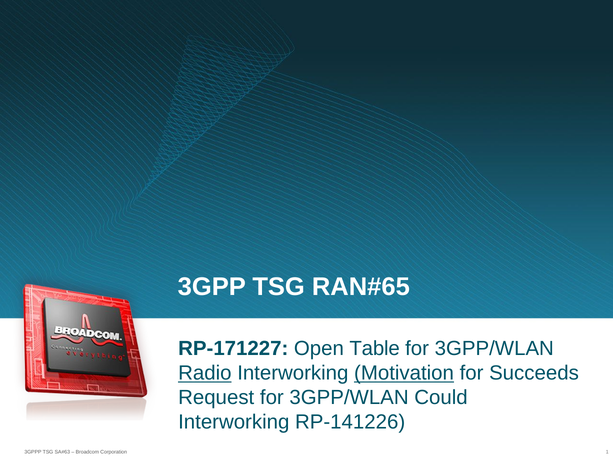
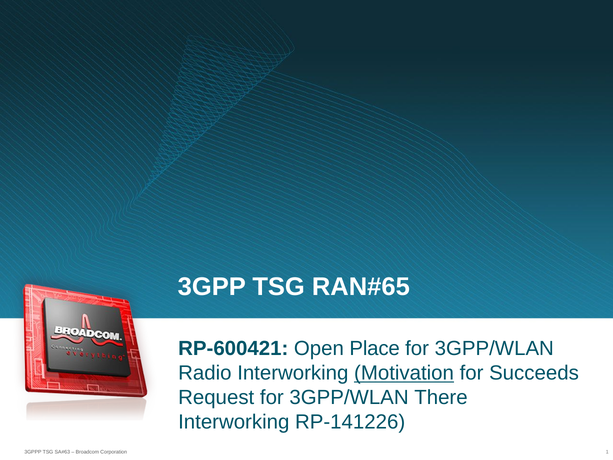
RP-171227: RP-171227 -> RP-600421 (233, 348)
Table: Table -> Place (375, 348)
Radio underline: present -> none (205, 373)
Could: Could -> There (441, 397)
